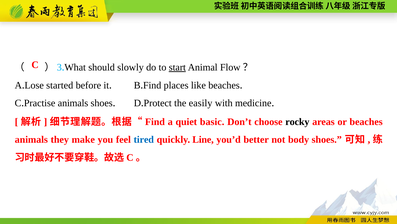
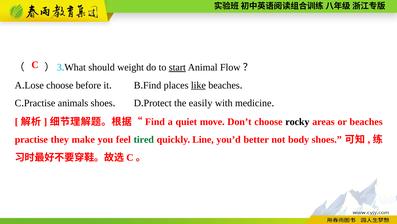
slowly: slowly -> weight (131, 67)
started: started -> choose (60, 85)
like underline: none -> present (198, 85)
basic: basic -> move (212, 121)
animals: animals -> practise (31, 139)
tired colour: blue -> green (144, 139)
